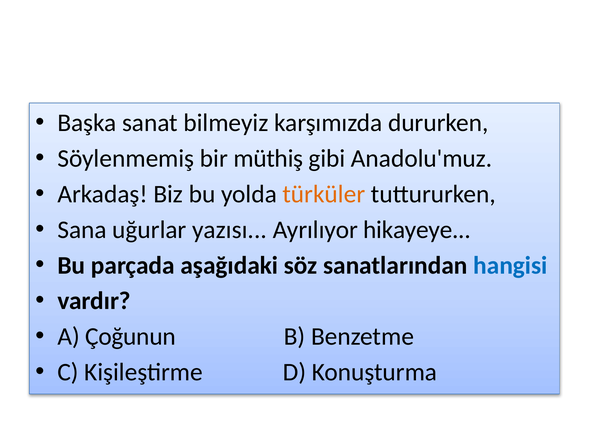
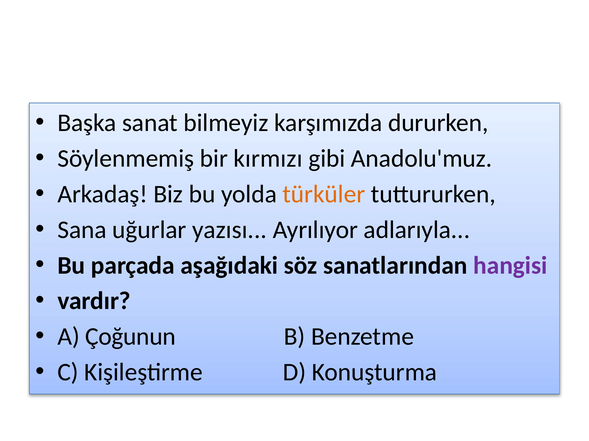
müthiş: müthiş -> kırmızı (268, 159)
hikayeye: hikayeye -> adlarıyla (417, 230)
hangisi colour: blue -> purple (510, 266)
